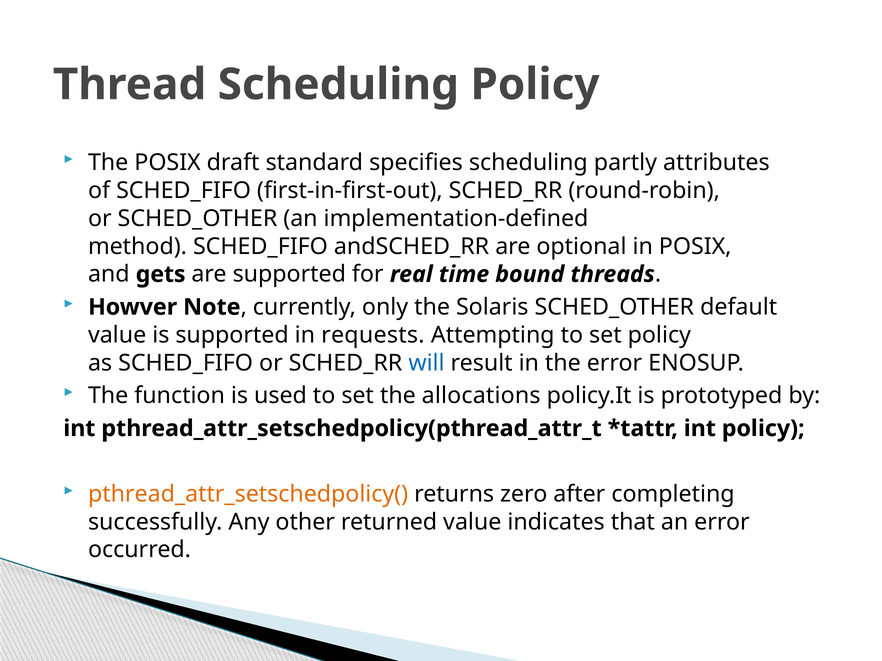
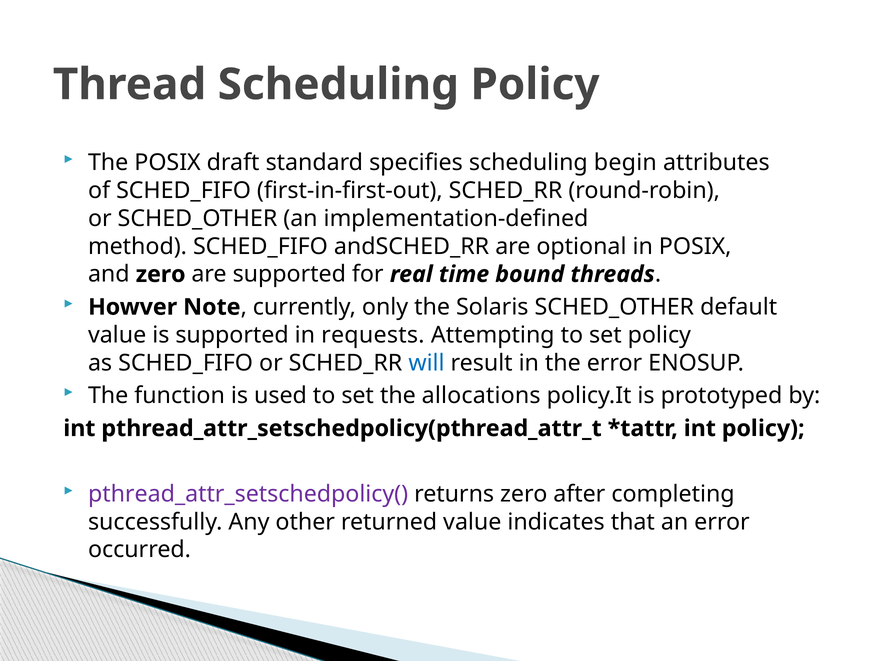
partly: partly -> begin (625, 163)
and gets: gets -> zero (161, 274)
pthread_attr_setschedpolicy( colour: orange -> purple (248, 494)
